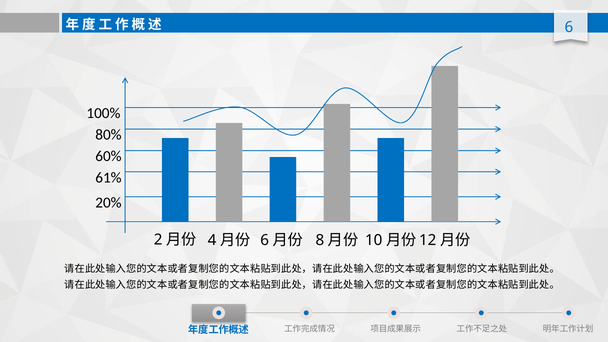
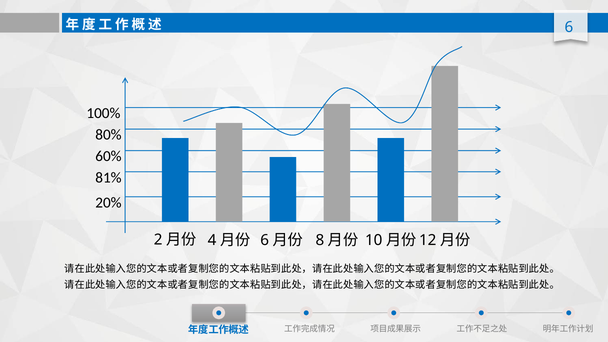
61%: 61% -> 81% (108, 178)
